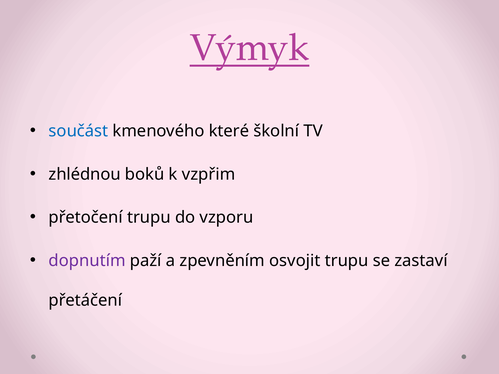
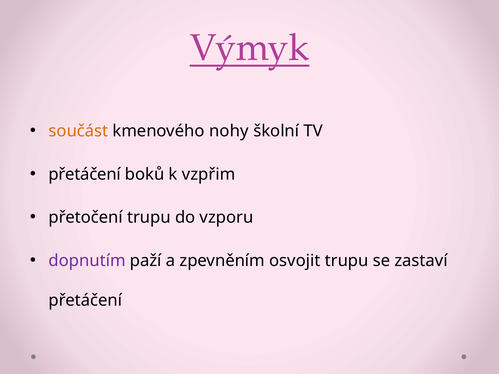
součást colour: blue -> orange (78, 131)
které: které -> nohy (229, 131)
zhlédnou: zhlédnou -> přetáčení (85, 174)
